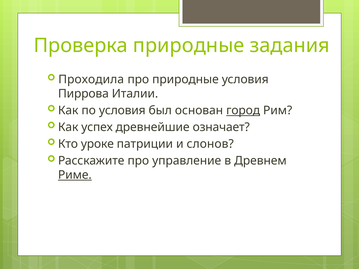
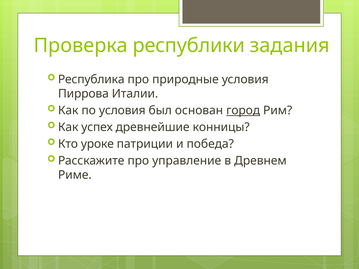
Проверка природные: природные -> республики (189, 46)
Проходила: Проходила -> Республика (91, 79)
означает: означает -> конницы (221, 127)
слонов: слонов -> победа (210, 144)
Риме underline: present -> none (75, 175)
